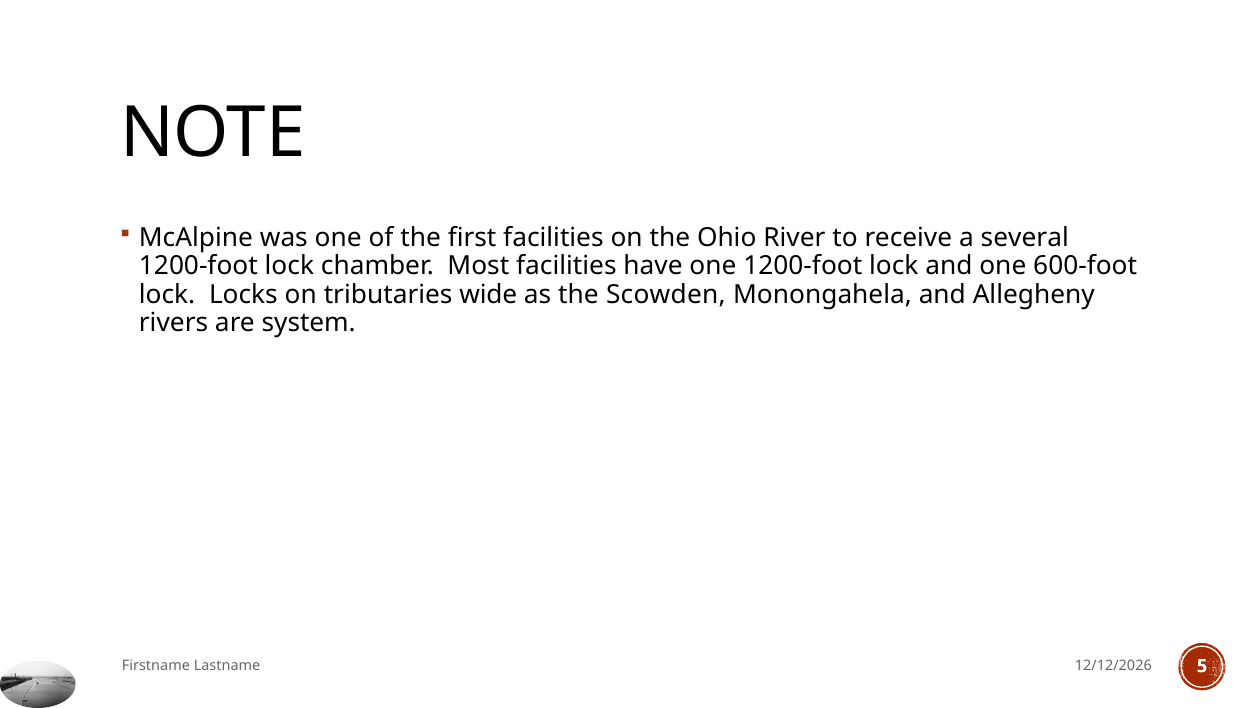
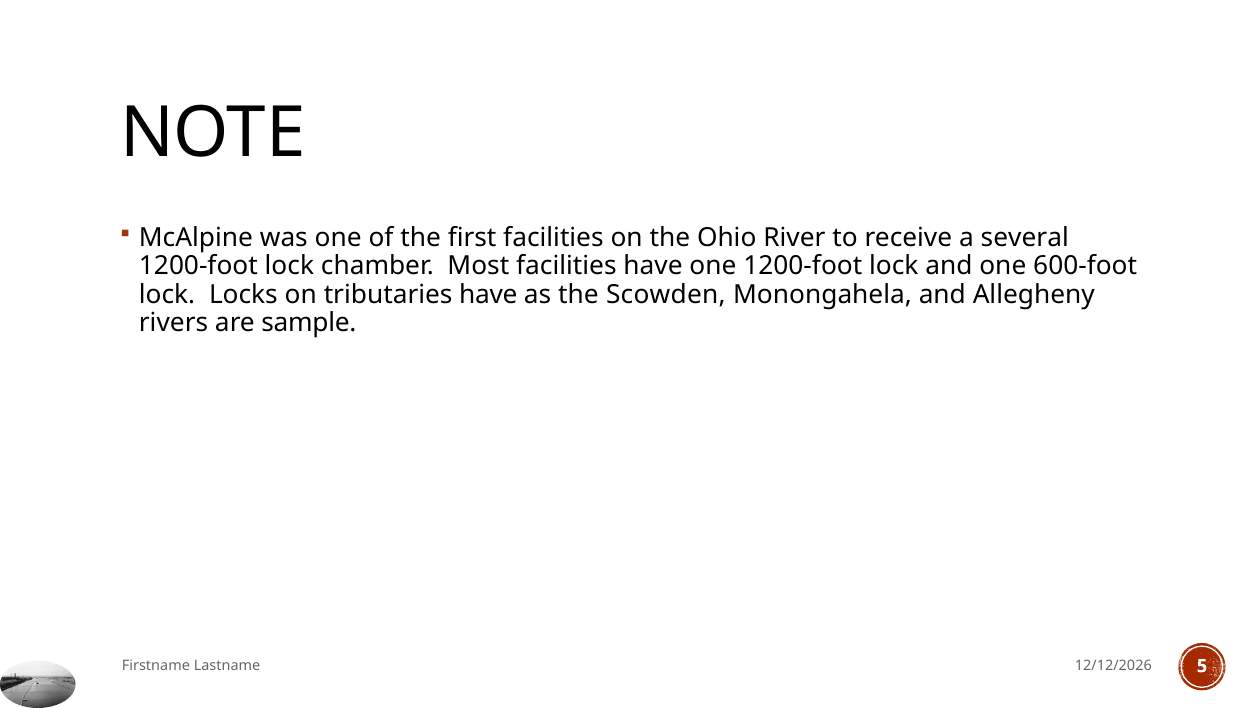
tributaries wide: wide -> have (488, 295)
system: system -> sample (309, 323)
